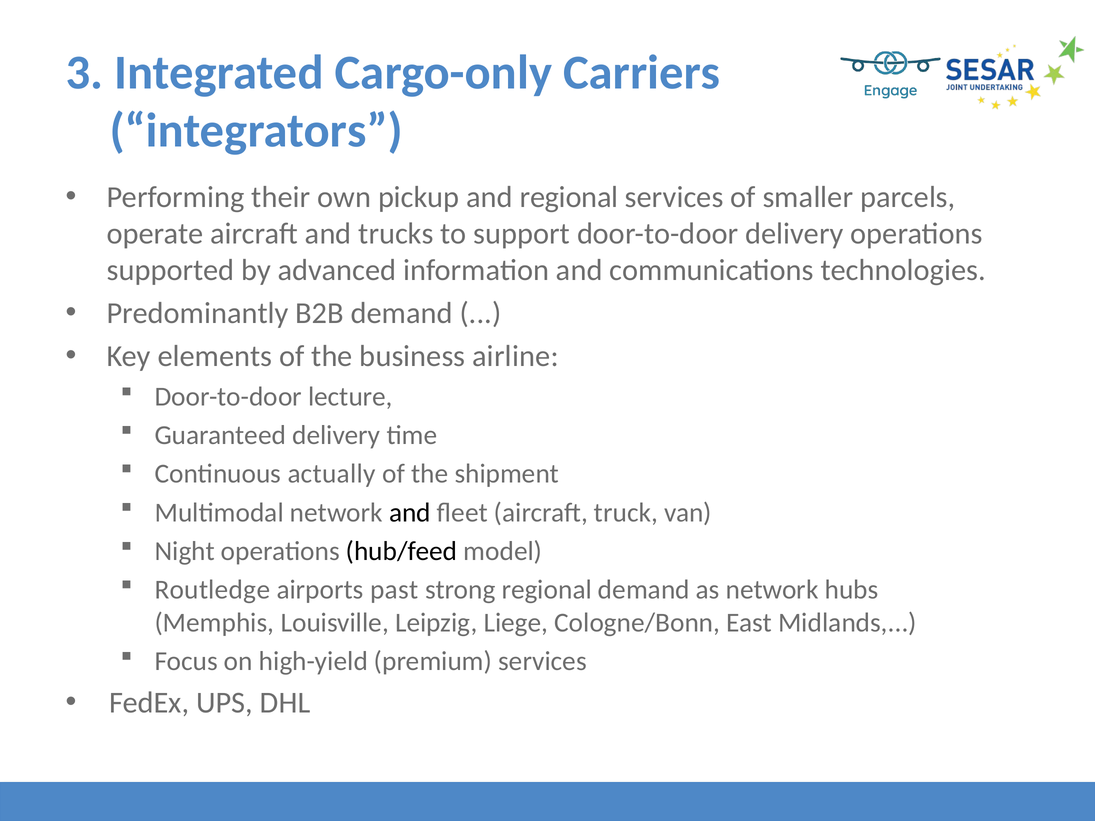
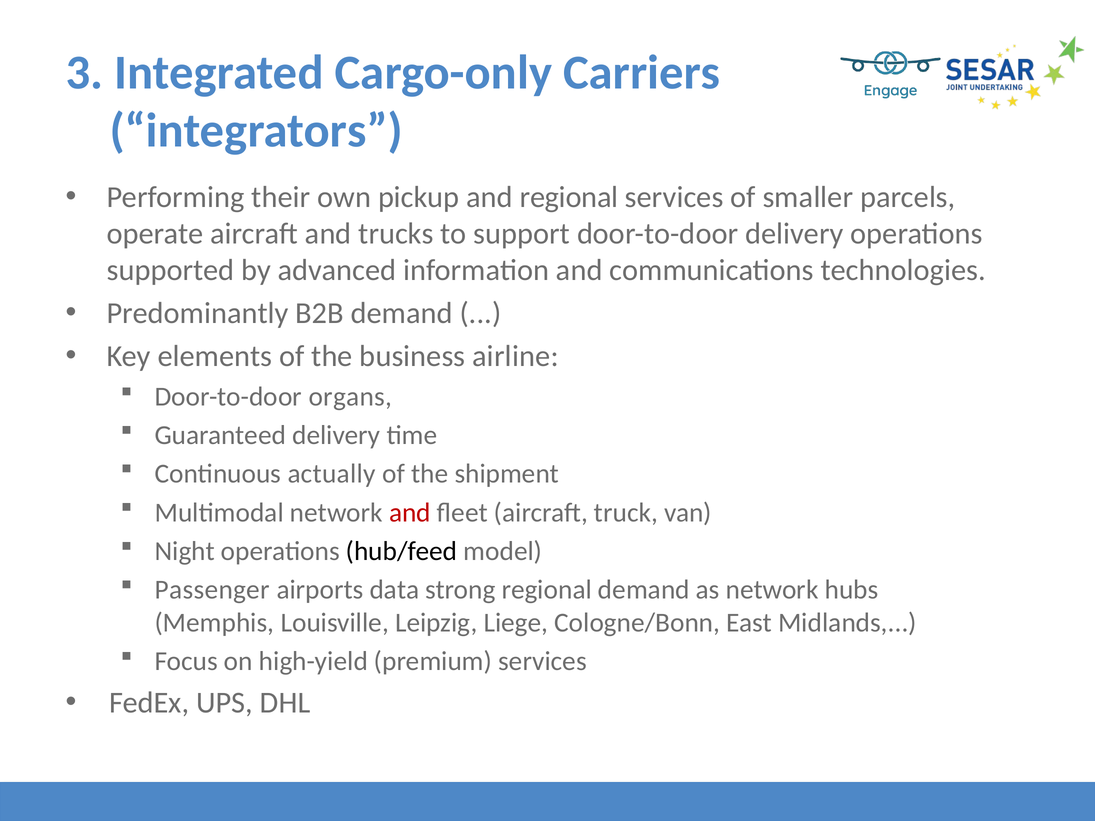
lecture: lecture -> organs (350, 397)
and colour: black -> red (410, 513)
Routledge: Routledge -> Passenger (212, 590)
past: past -> data (394, 590)
